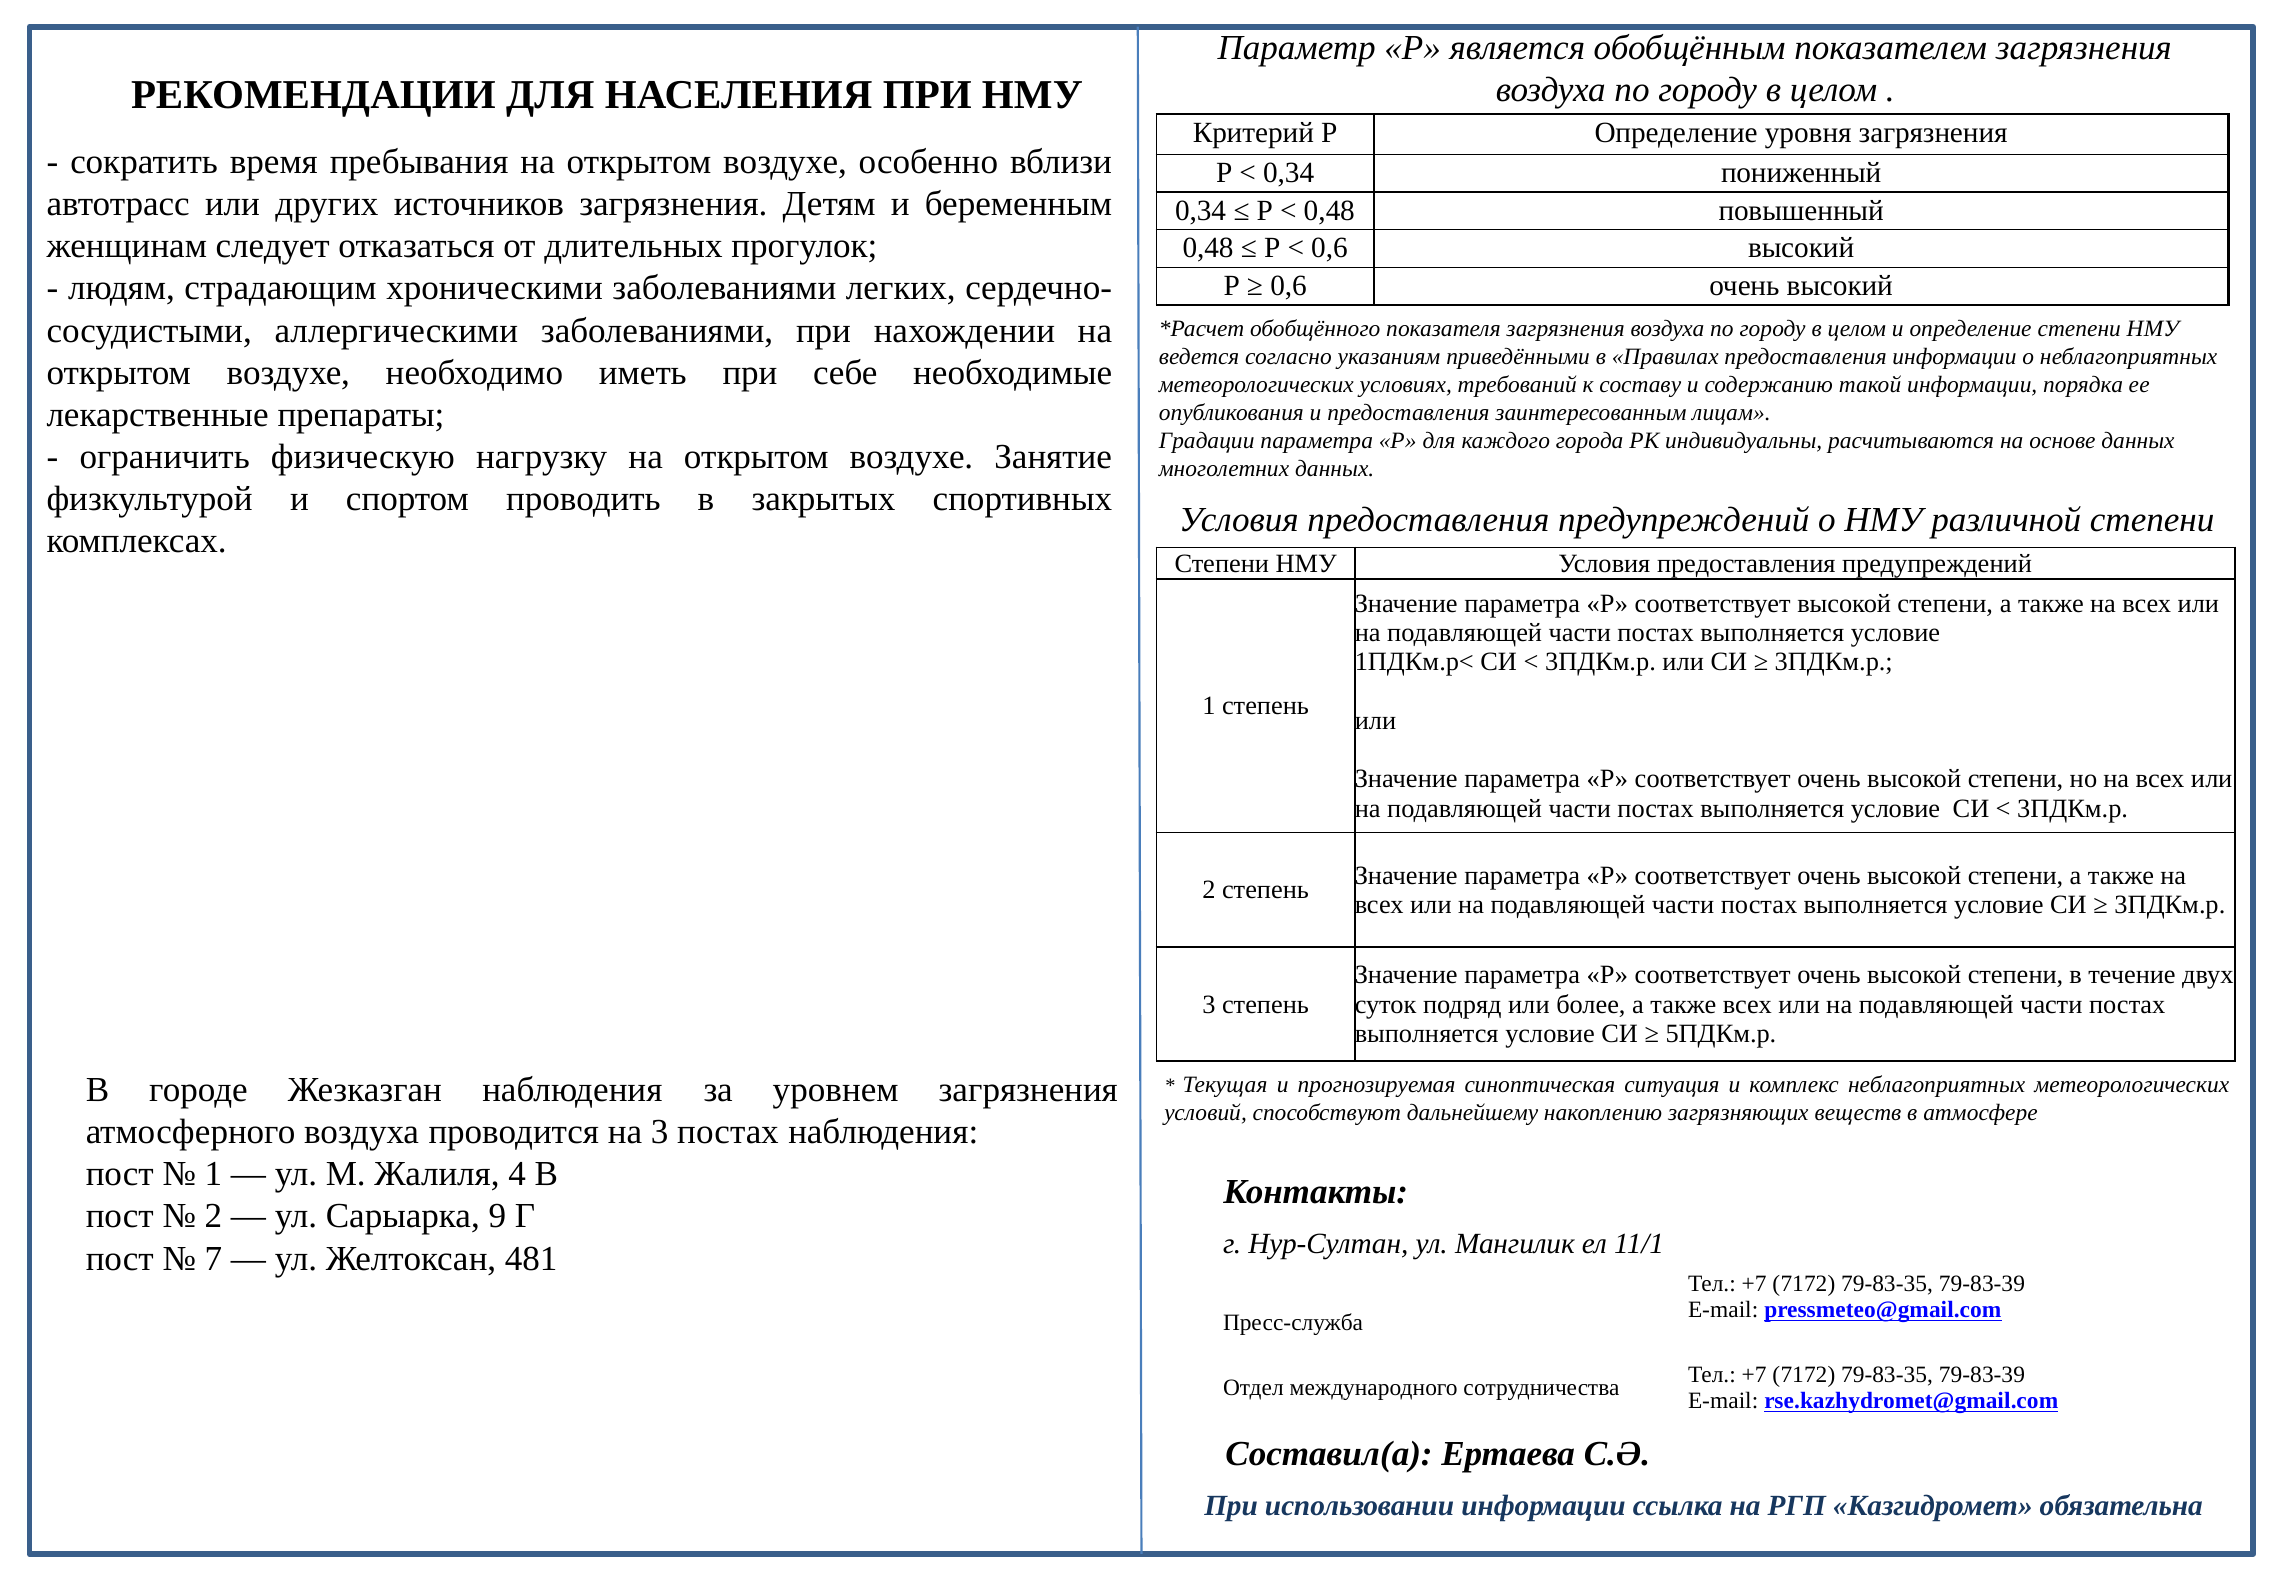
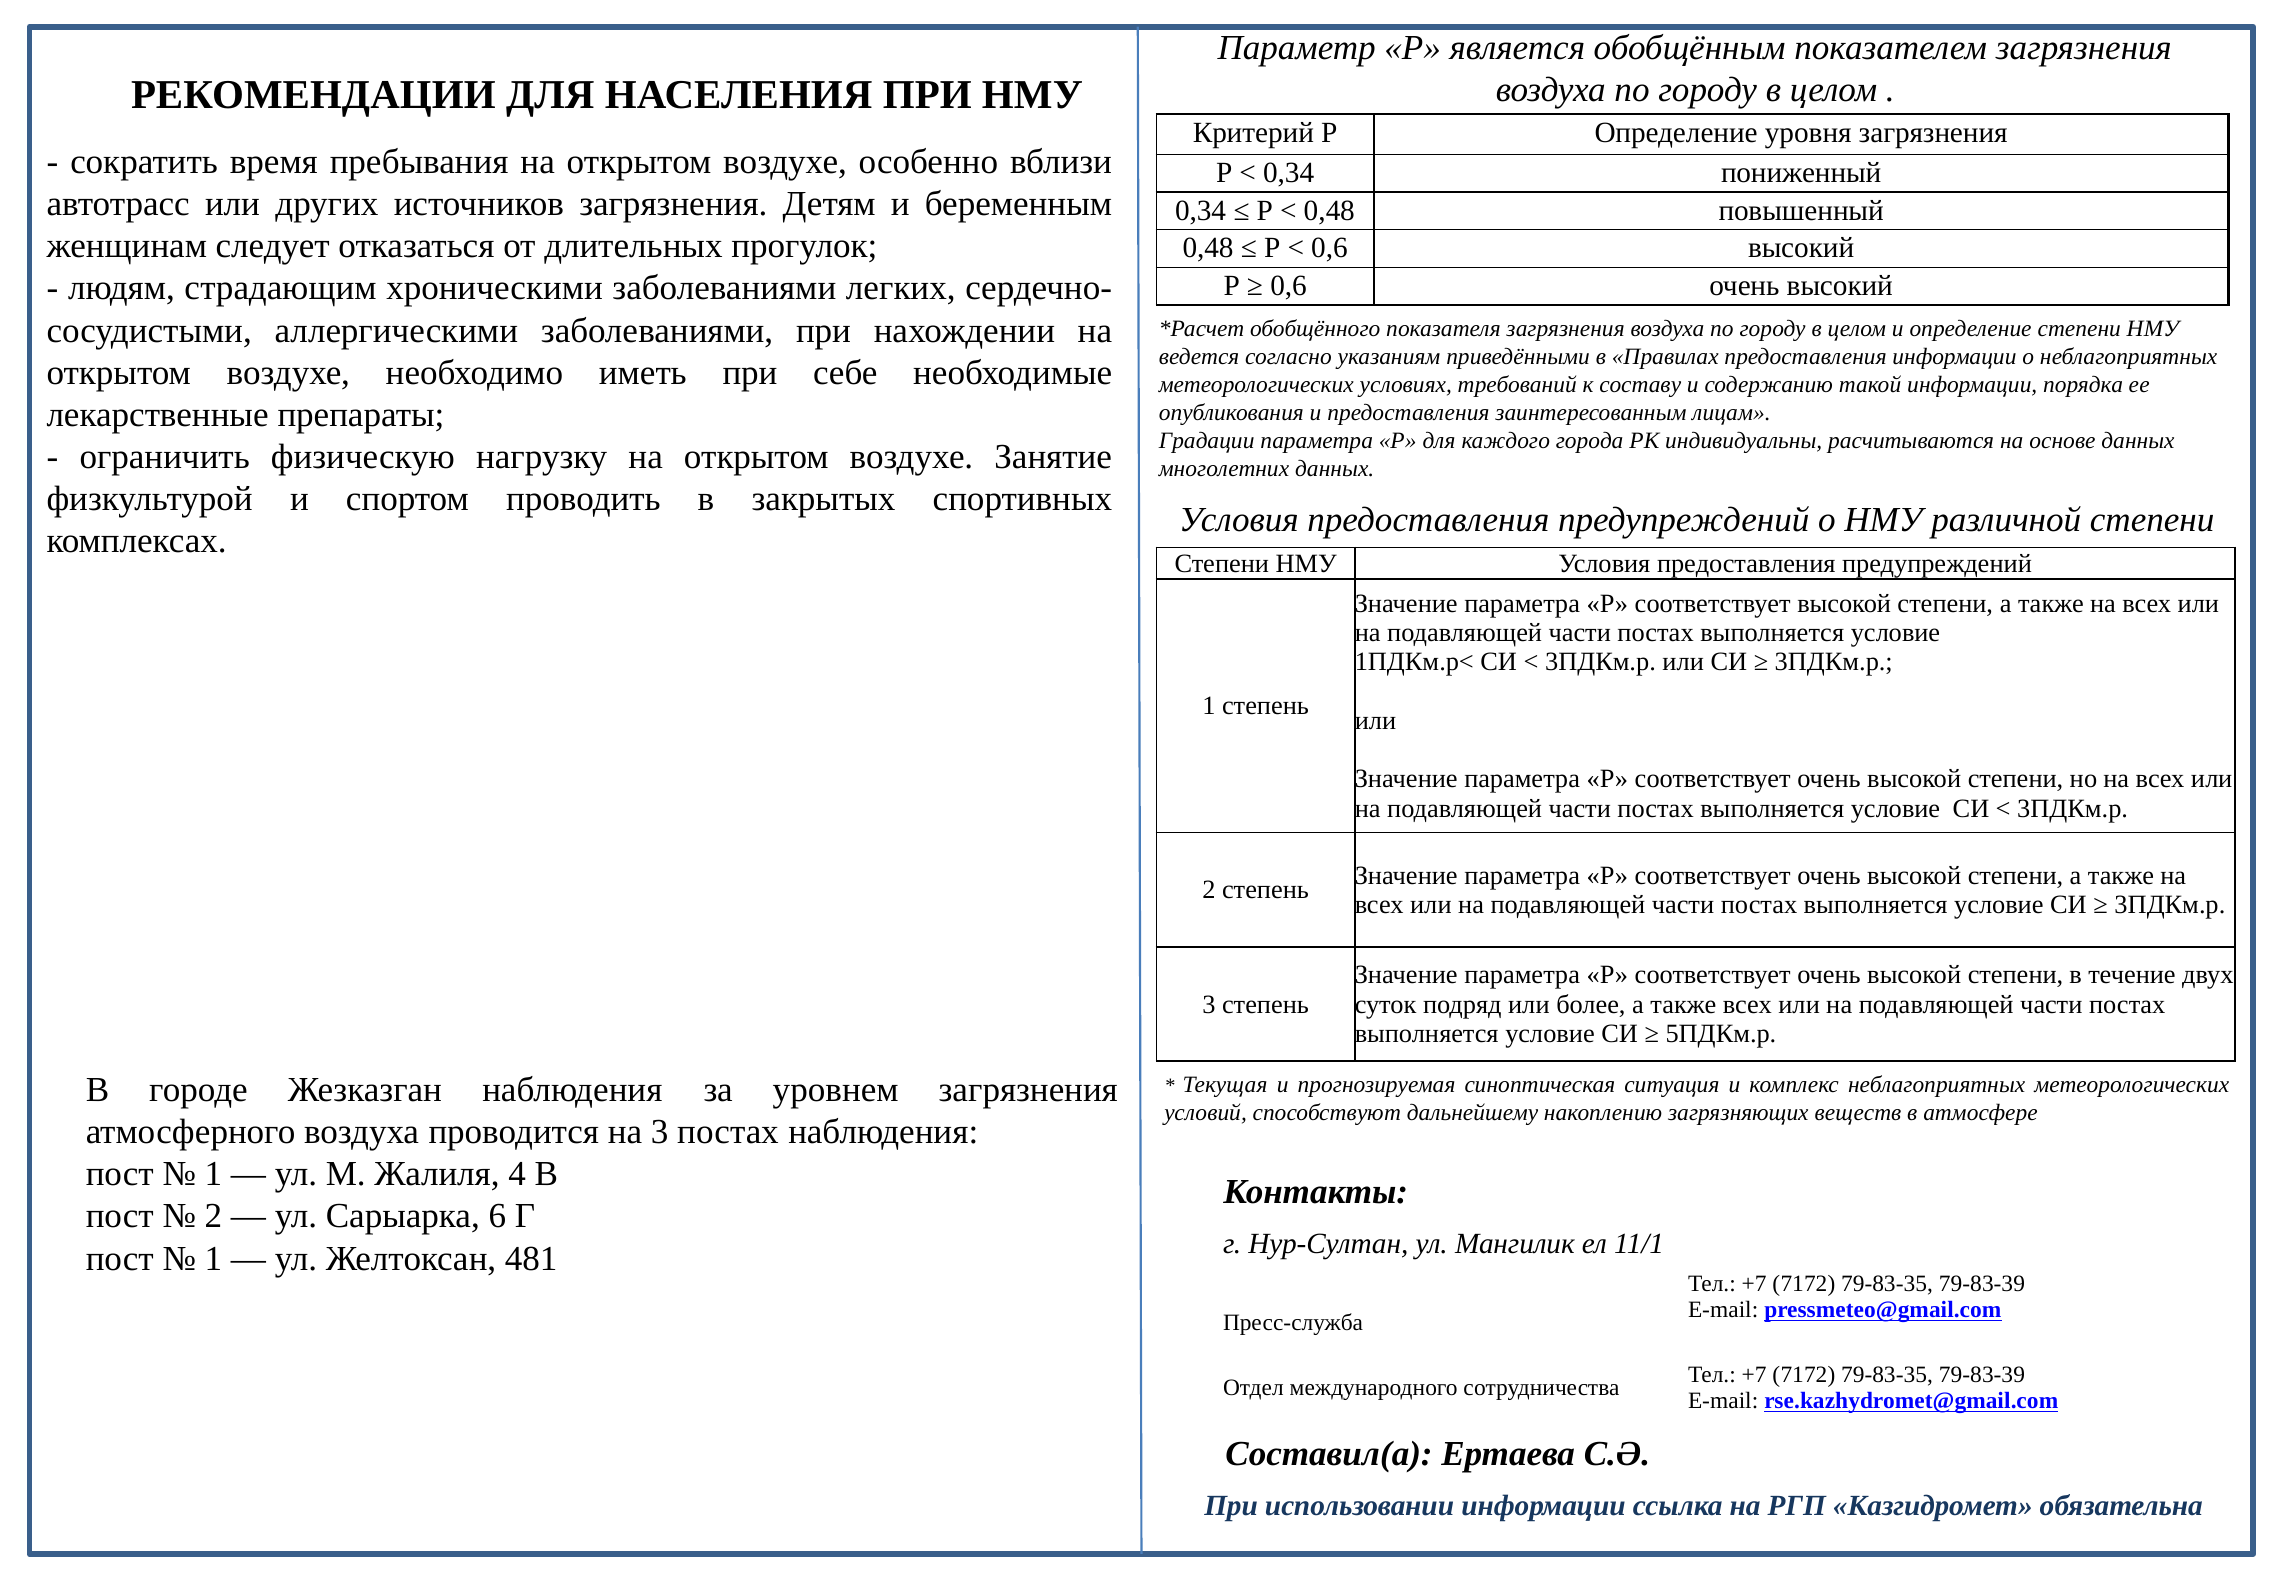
9: 9 -> 6 (497, 1216)
7: 7 -> 1 (213, 1258)
